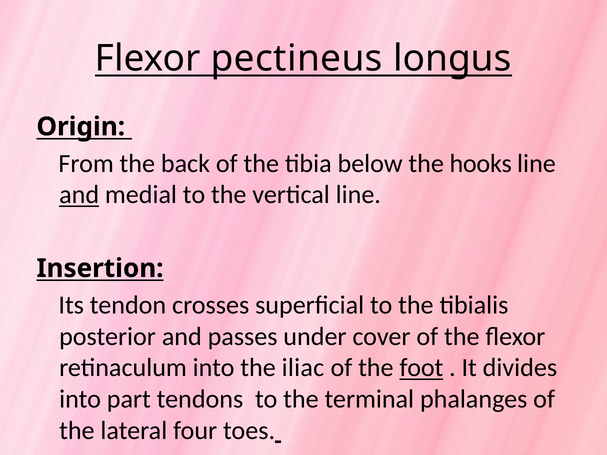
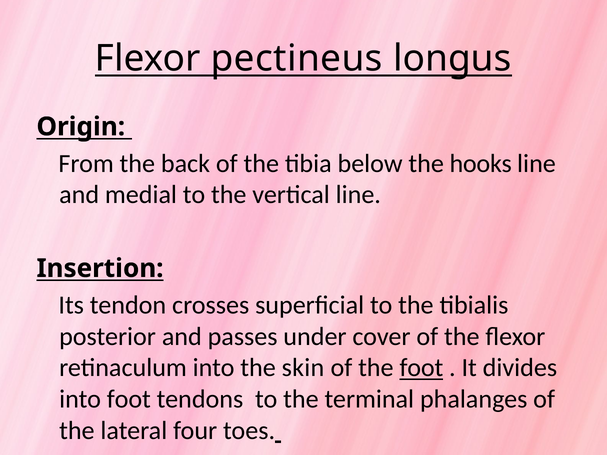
and underline: present -> none (79, 195)
iliac: iliac -> skin (303, 368)
into part: part -> foot (129, 399)
